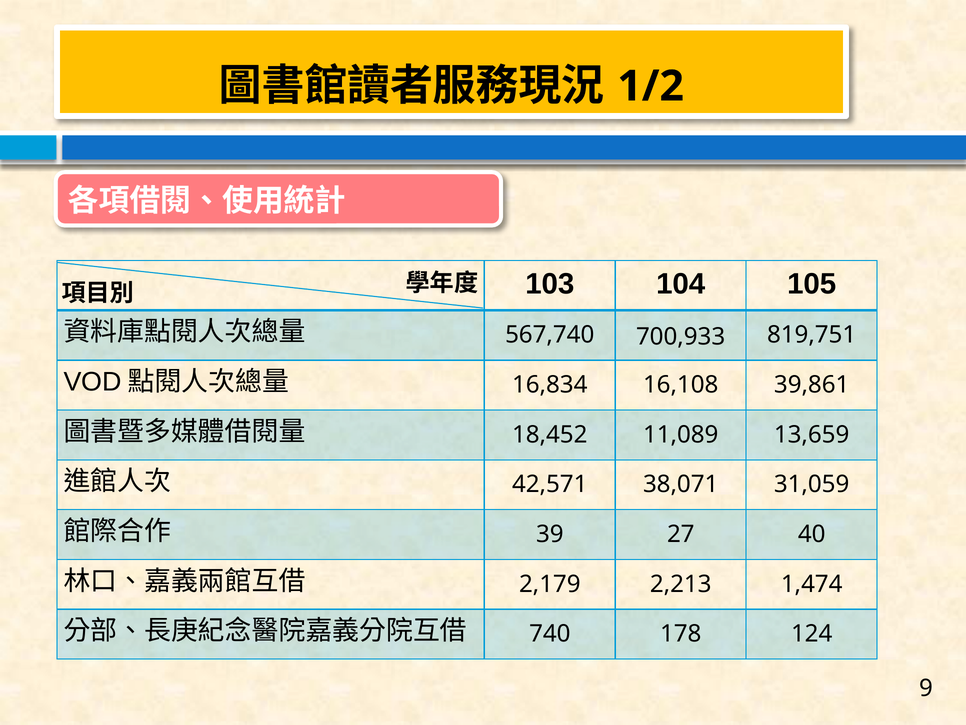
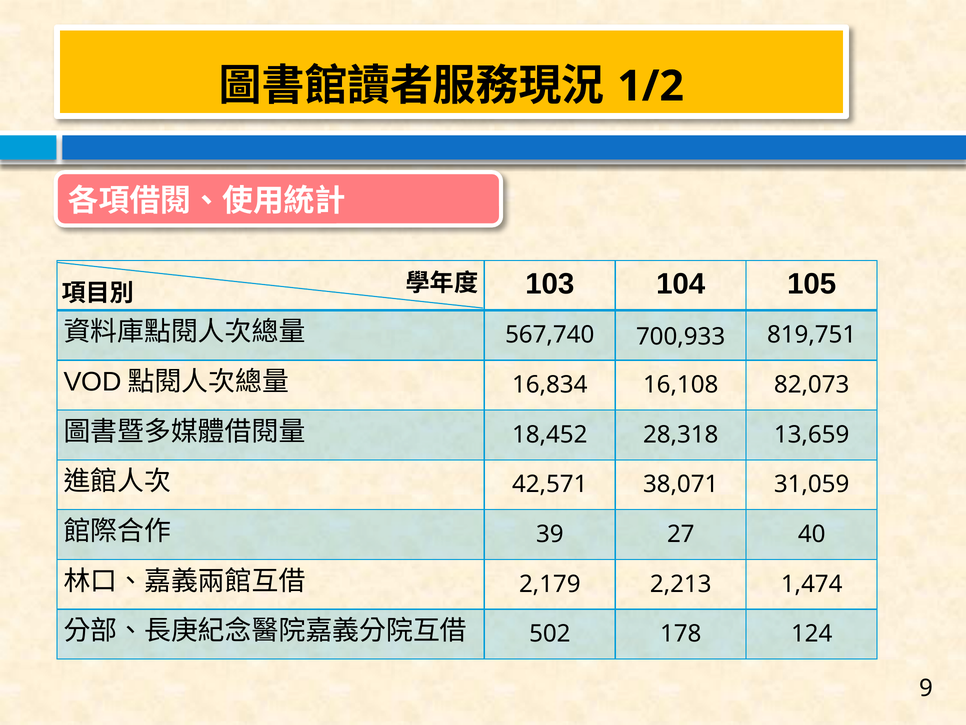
39,861: 39,861 -> 82,073 (812, 385)
11,089: 11,089 -> 28,318 (681, 434)
740: 740 -> 502 (550, 633)
